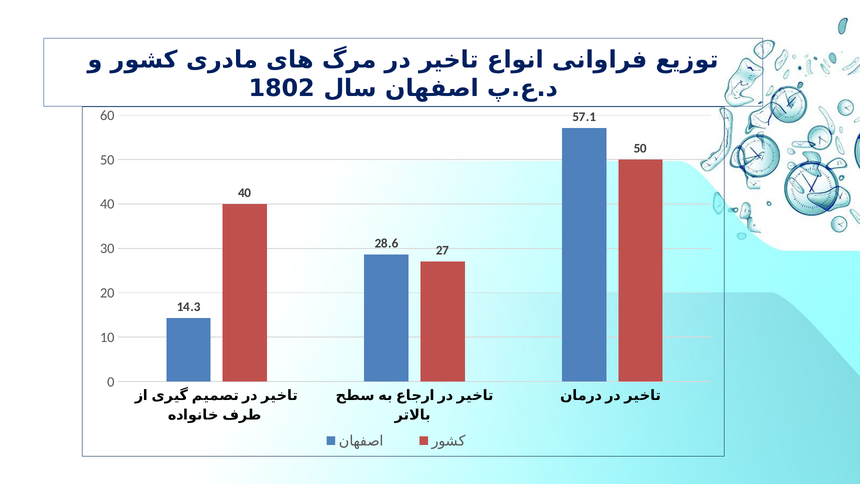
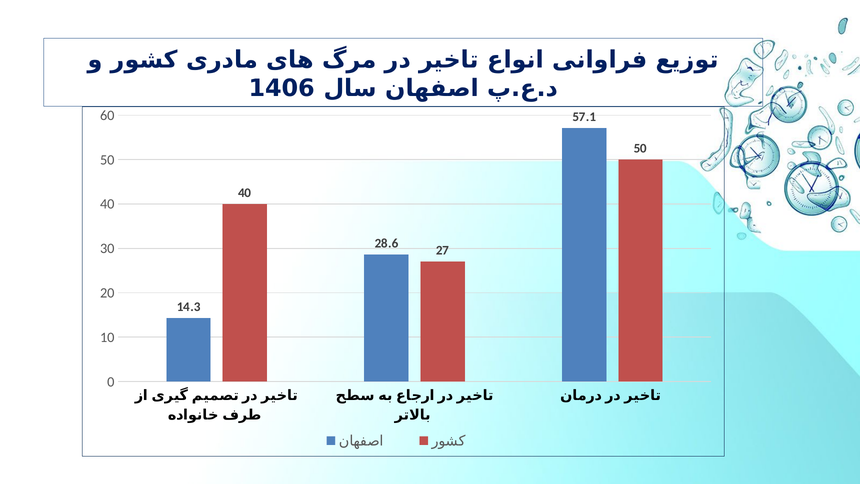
1802: 1802 -> 1406 (282, 88)
